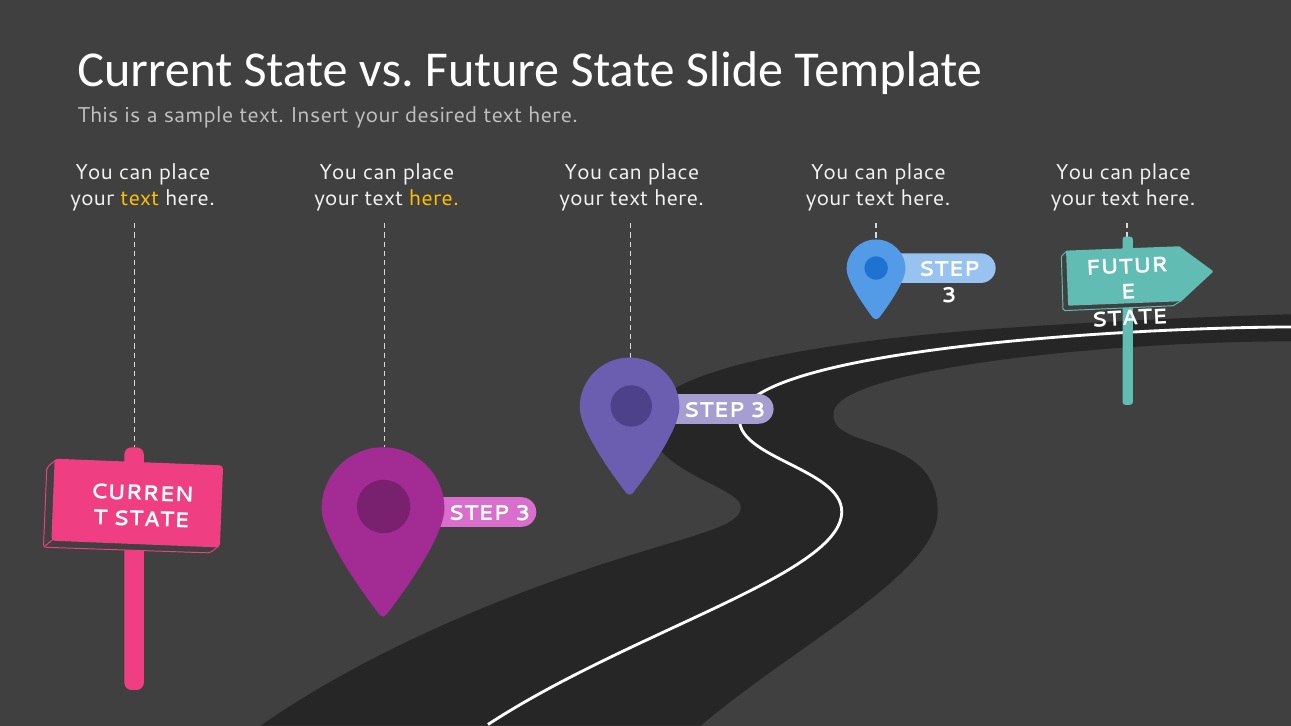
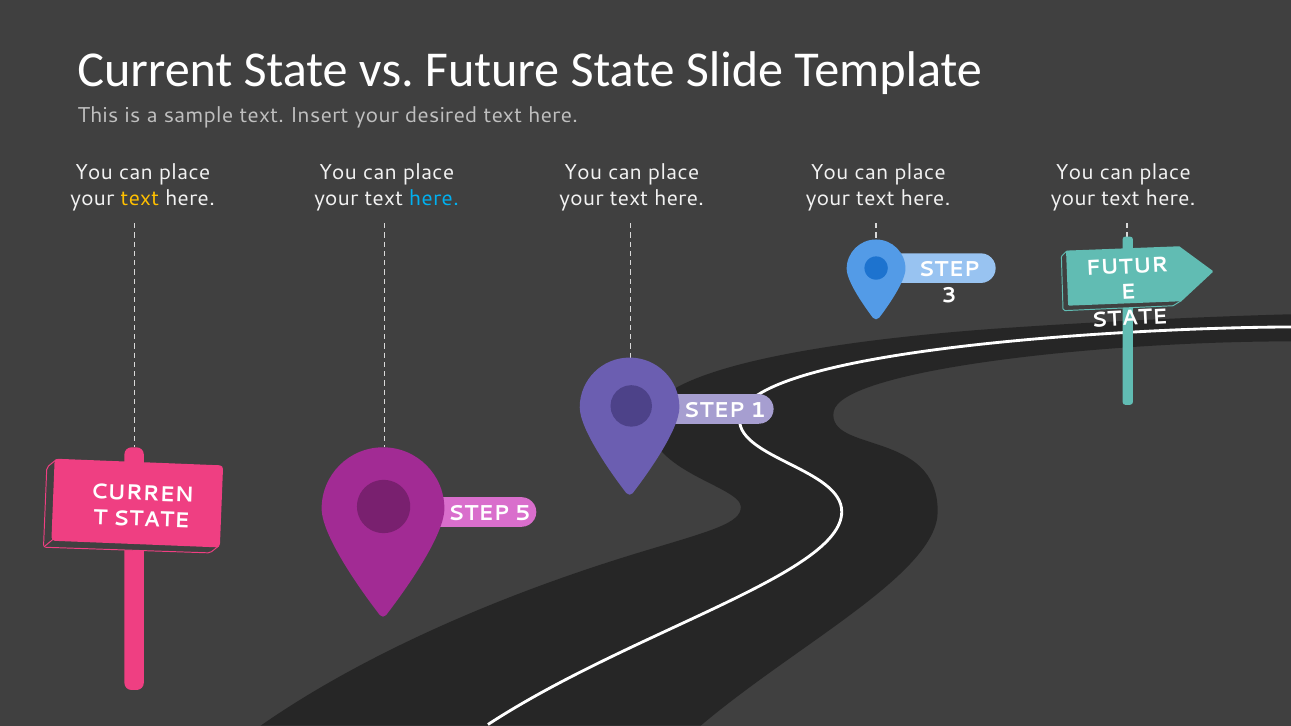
here colour: yellow -> light blue (434, 198)
3: 3 -> 1 (758, 411)
3: 3 -> 5 (523, 514)
